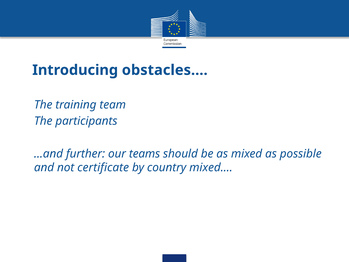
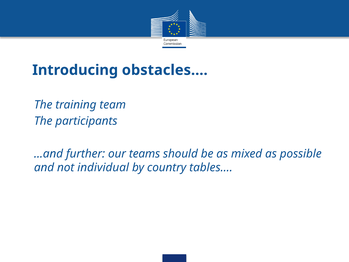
certificate: certificate -> individual (103, 167)
country mixed: mixed -> tables (211, 167)
